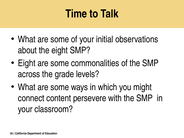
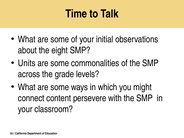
Eight: Eight -> Units (27, 63)
